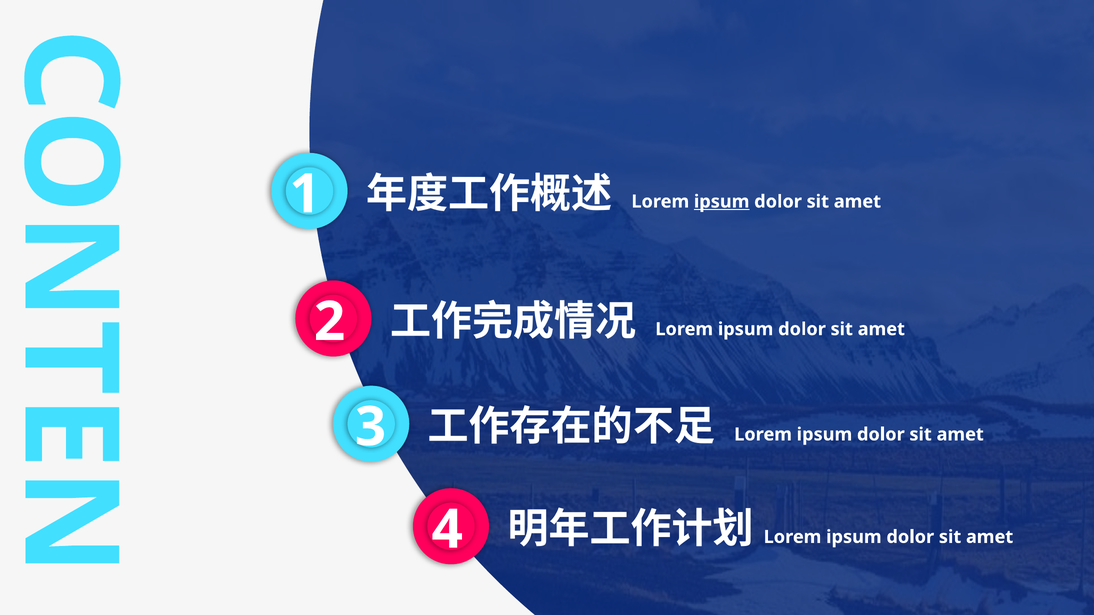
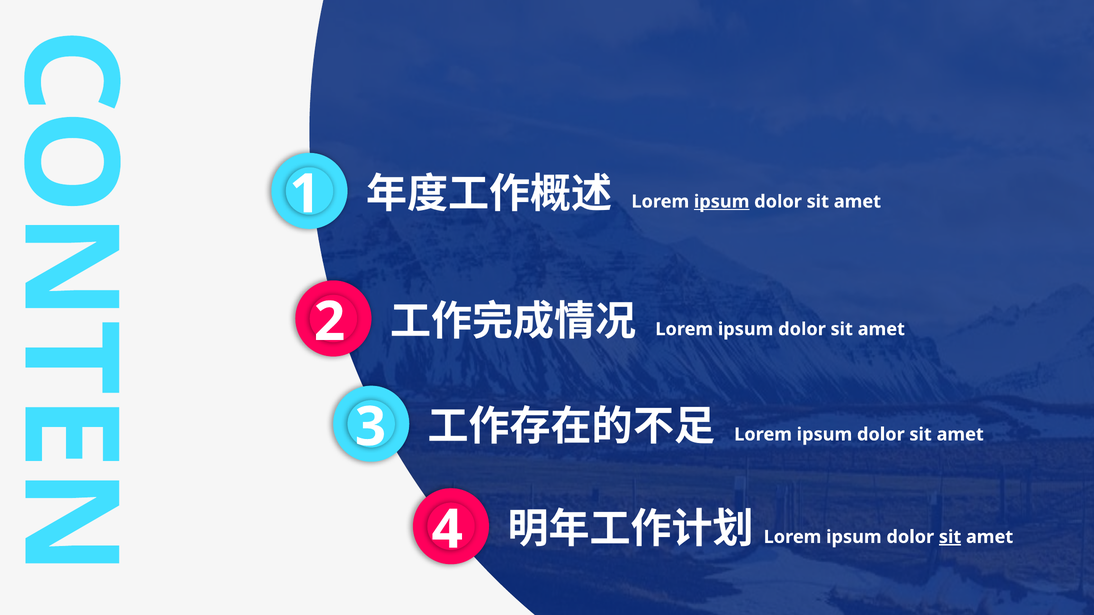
sit underline: none -> present (950, 537)
